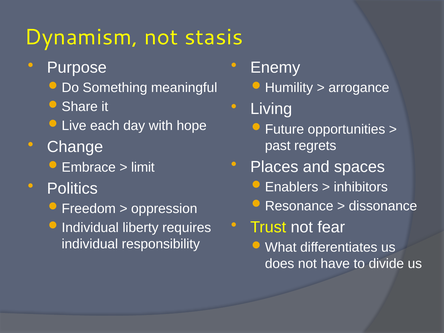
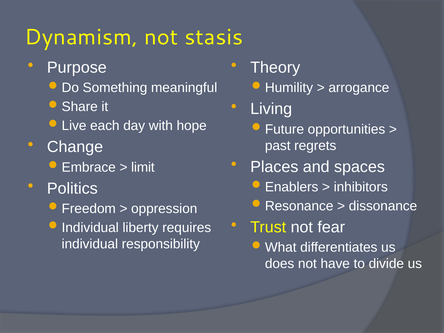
Enemy: Enemy -> Theory (275, 68)
